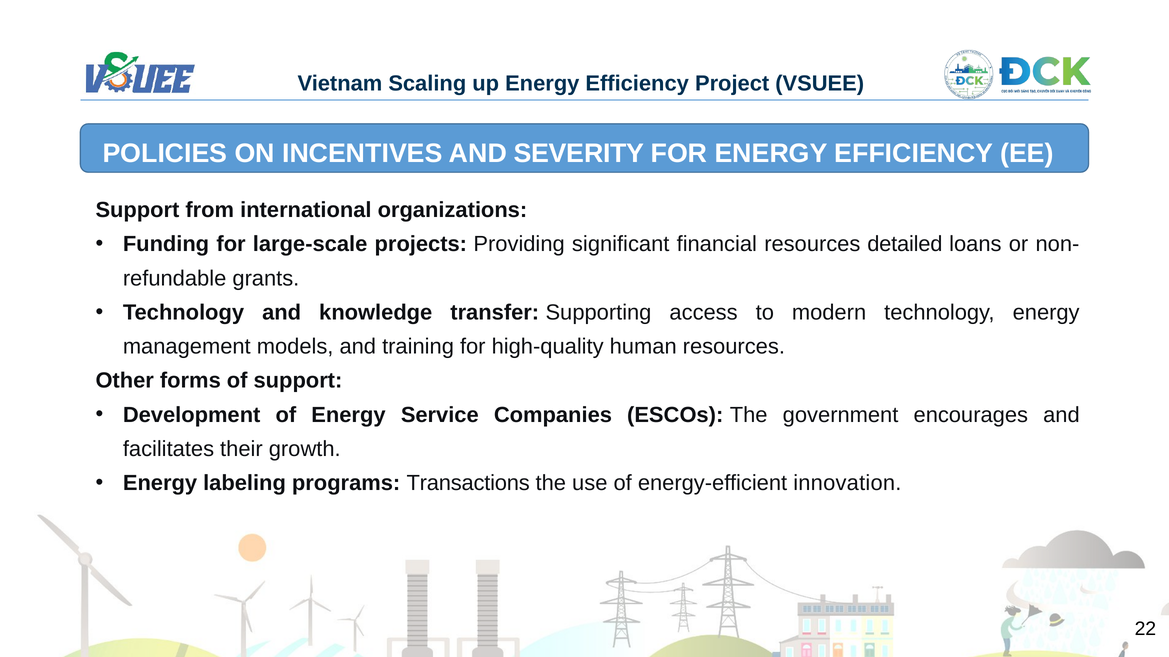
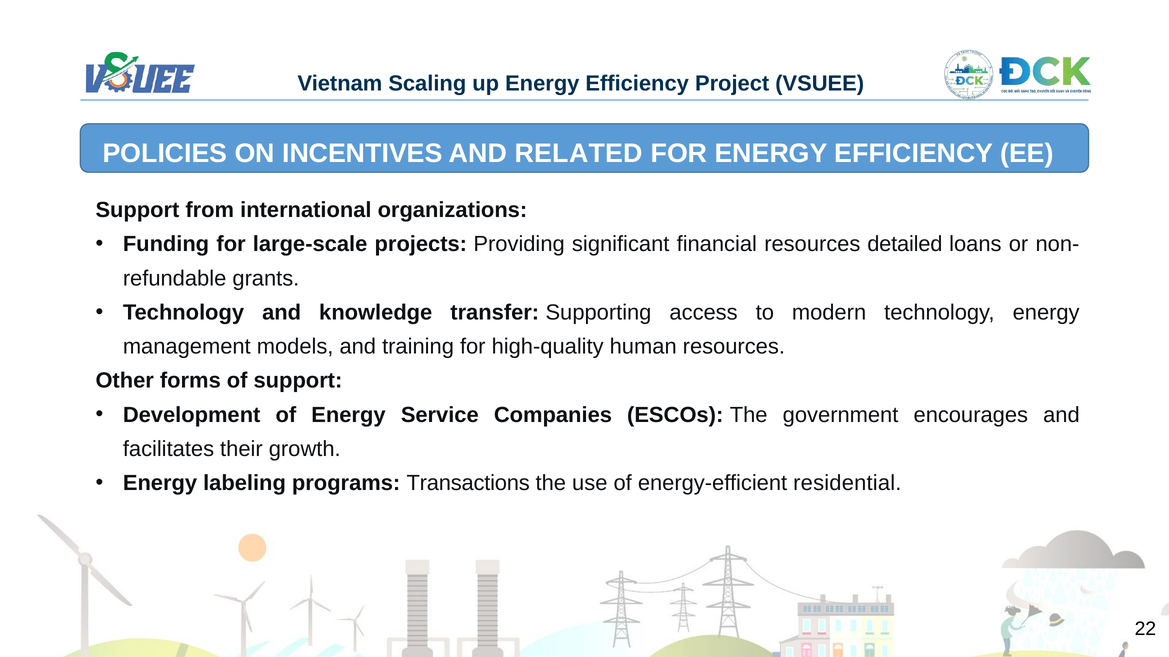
SEVERITY: SEVERITY -> RELATED (579, 153)
innovation: innovation -> residential (847, 484)
